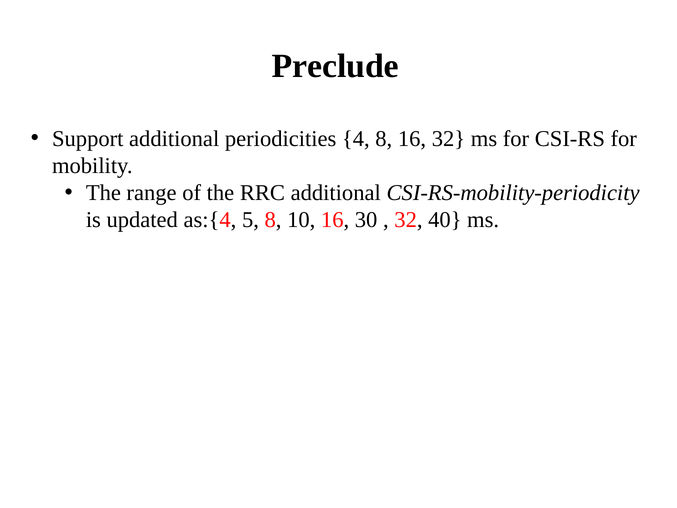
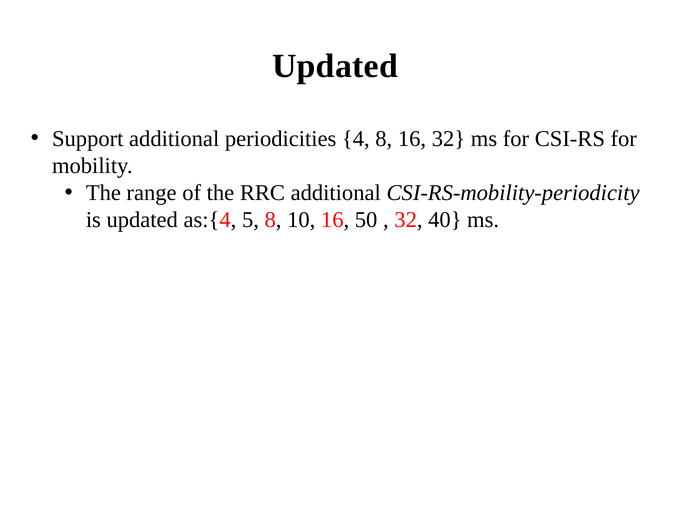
Preclude: Preclude -> Updated (335, 66)
30: 30 -> 50 (366, 220)
